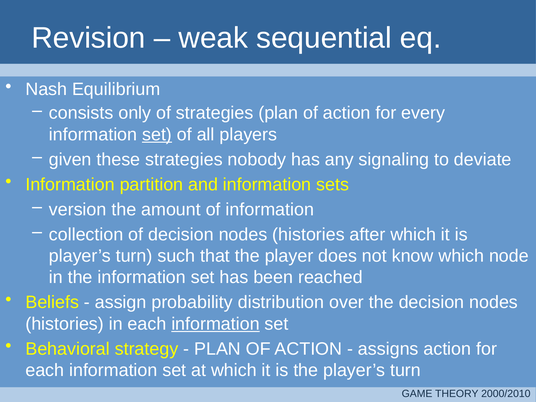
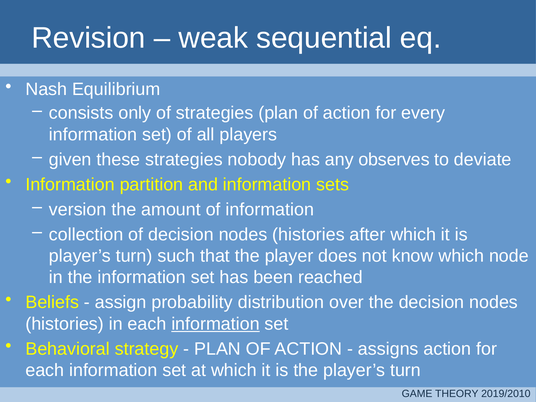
set underline: present -> none (157, 134)
signaling: signaling -> observes (394, 160)
2000/2010: 2000/2010 -> 2019/2010 (506, 394)
